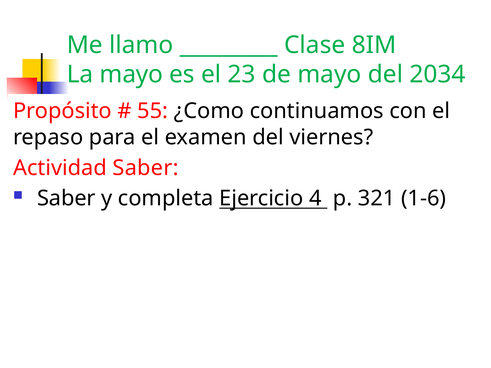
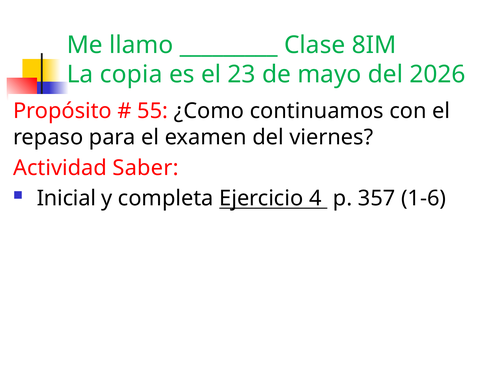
La mayo: mayo -> copia (131, 75)
2034: 2034 -> 2026 (437, 75)
Saber: Saber -> Inicial (66, 198)
321: 321 -> 357 (377, 198)
